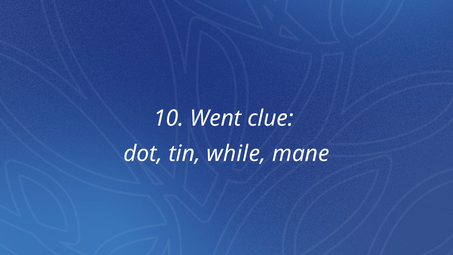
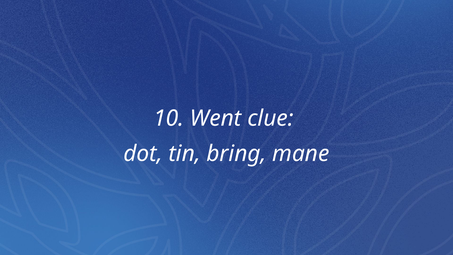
while: while -> bring (236, 153)
